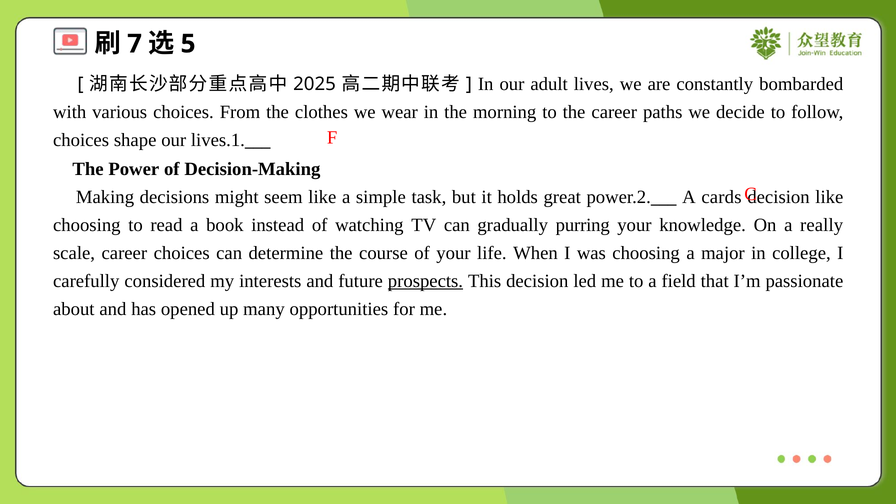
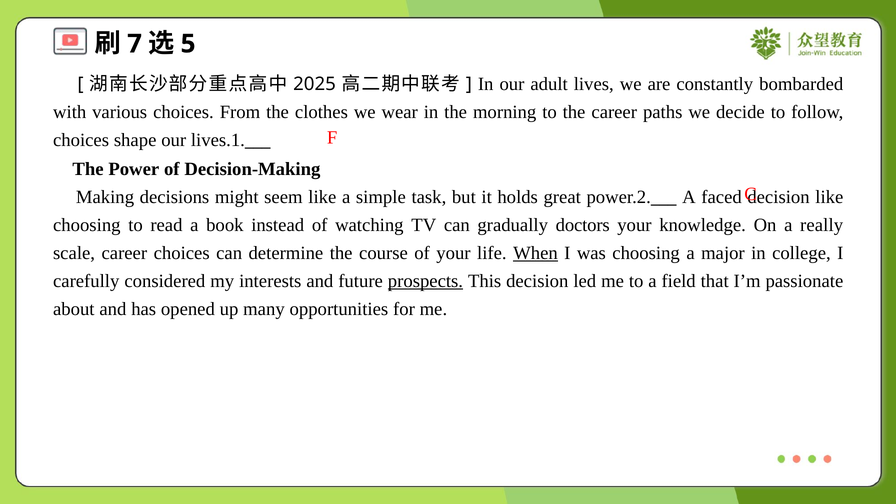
cards: cards -> faced (722, 197)
purring: purring -> doctors (583, 225)
When underline: none -> present (535, 253)
